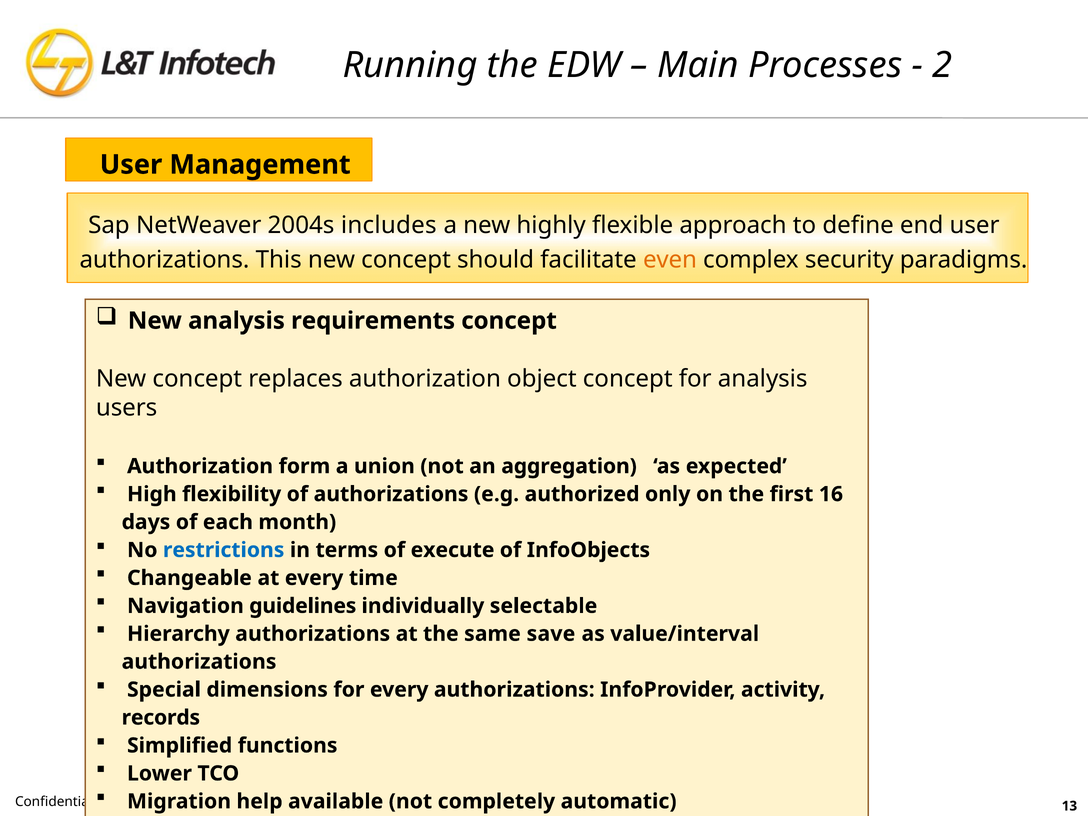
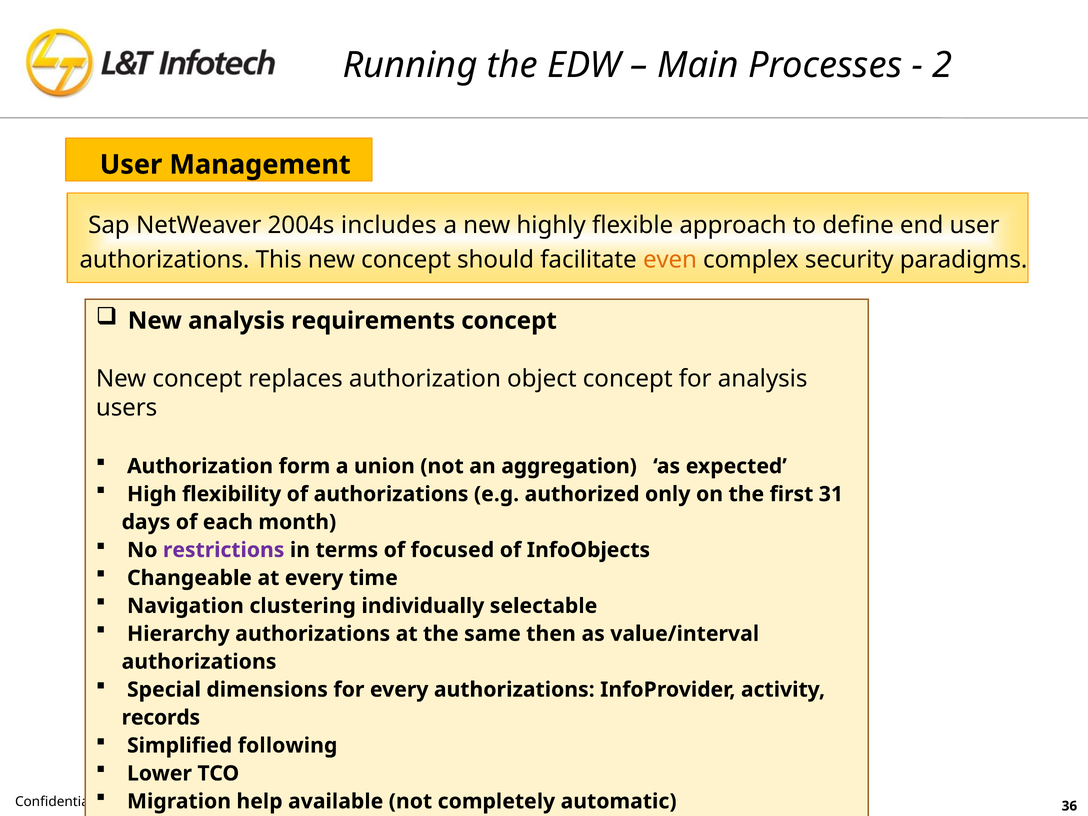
16: 16 -> 31 (831, 494)
restrictions colour: blue -> purple (224, 550)
execute: execute -> focused (452, 550)
guidelines: guidelines -> clustering (303, 606)
save: save -> then (551, 634)
functions: functions -> following (288, 746)
13: 13 -> 36 (1069, 806)
